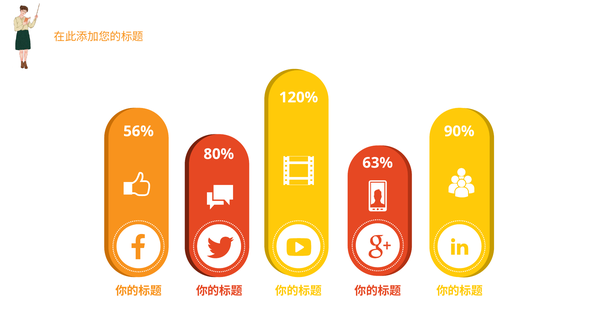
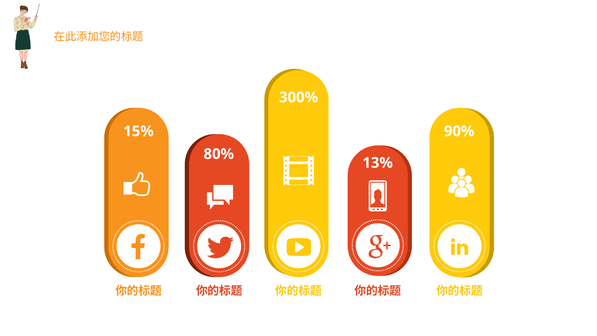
120%: 120% -> 300% (299, 97)
56%: 56% -> 15% (139, 131)
63%: 63% -> 13% (378, 163)
